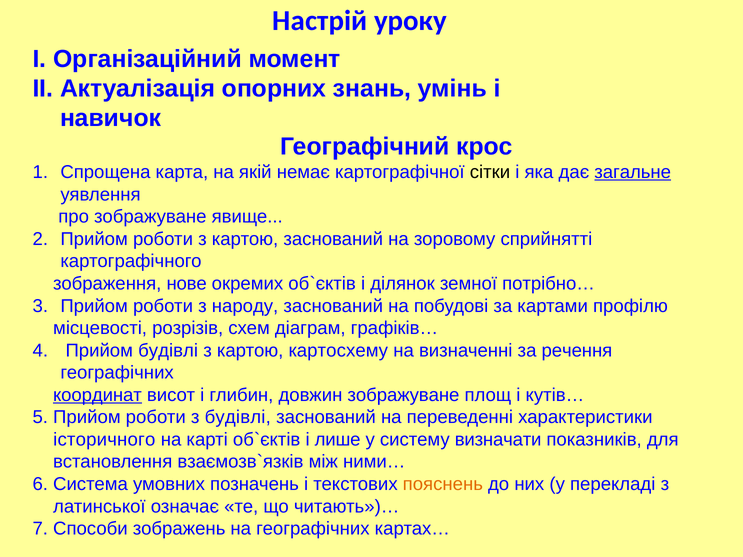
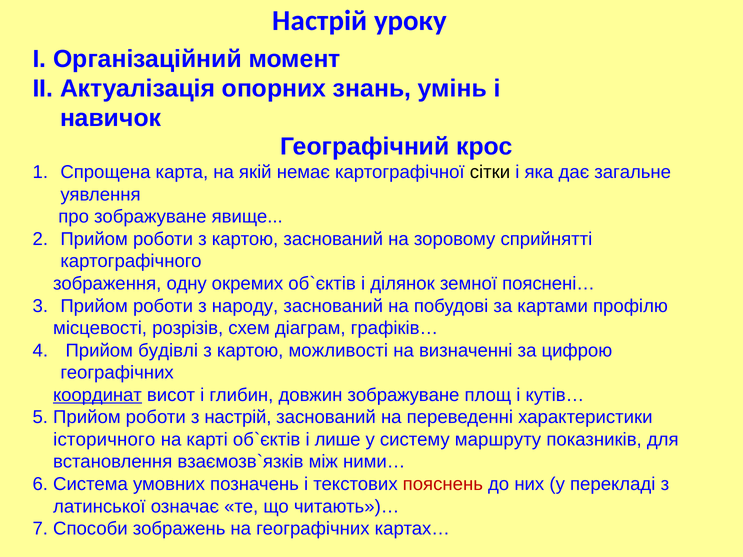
загальне underline: present -> none (633, 172)
нове: нове -> одну (187, 284)
потрібно…: потрібно… -> пояснені… (549, 284)
картосхему: картосхему -> можливості (338, 351)
речення: речення -> цифрою (577, 351)
з будівлі: будівлі -> настрій (238, 417)
визначати: визначати -> маршруту (498, 440)
пояснень colour: orange -> red (443, 484)
